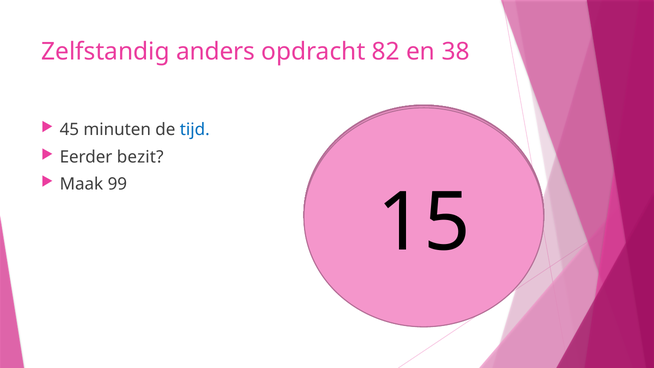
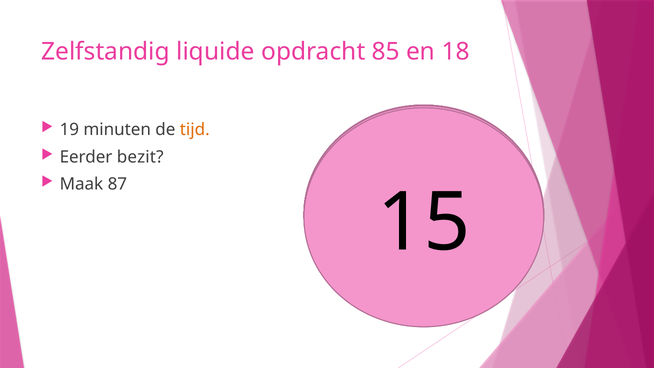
anders: anders -> liquide (215, 52)
82: 82 -> 85 (386, 52)
38: 38 -> 18 (456, 52)
45: 45 -> 19 (69, 130)
tijd colour: blue -> orange (195, 130)
99: 99 -> 87 (117, 184)
